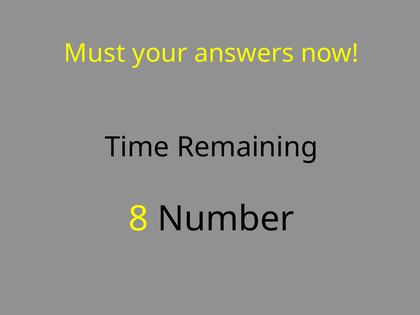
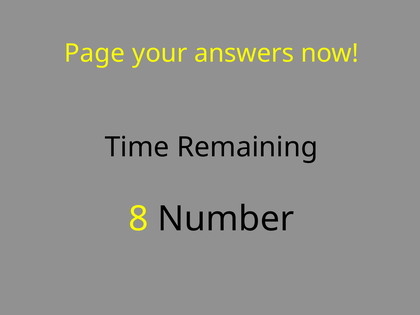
Must: Must -> Page (95, 53)
